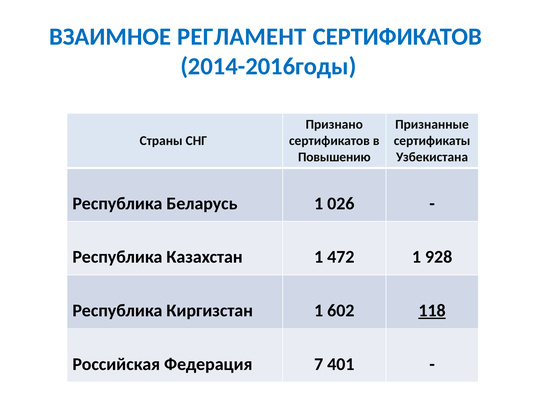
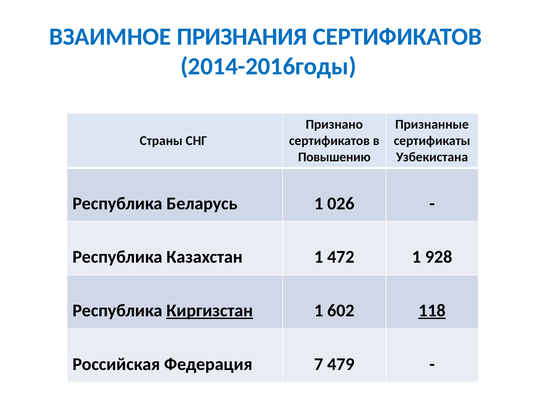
РЕГЛАМЕНТ: РЕГЛАМЕНТ -> ПРИЗНАНИЯ (242, 37)
Киргизстан underline: none -> present (210, 310)
401: 401 -> 479 (341, 364)
